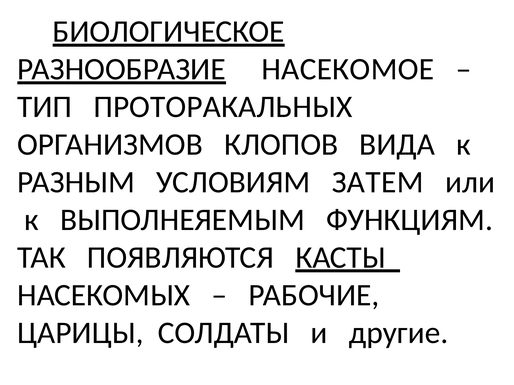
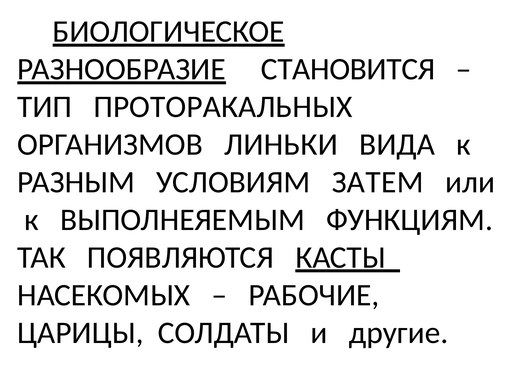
НАСЕКОМОЕ: НАСЕКОМОЕ -> СТАНОВИТСЯ (348, 69)
КЛОПОВ: КЛОПОВ -> ЛИНЬКИ (281, 145)
